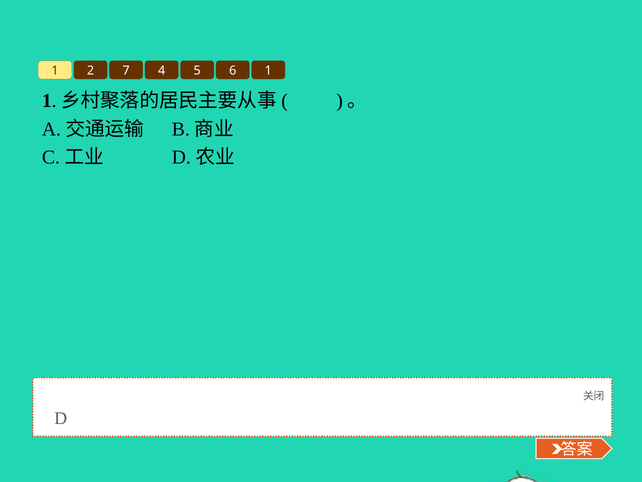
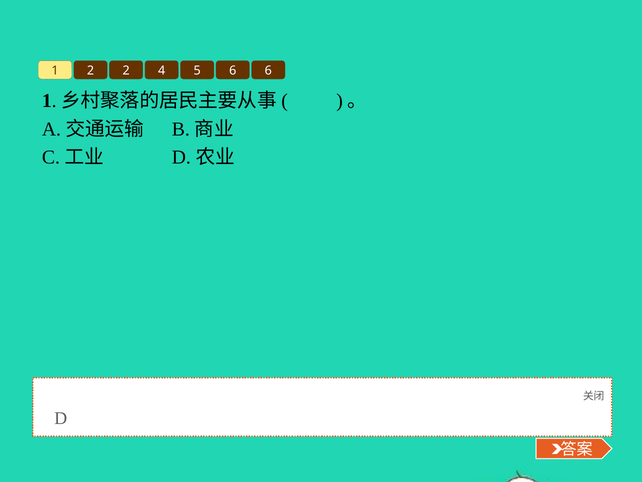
2 7: 7 -> 2 (126, 71)
6 1: 1 -> 6 (268, 71)
